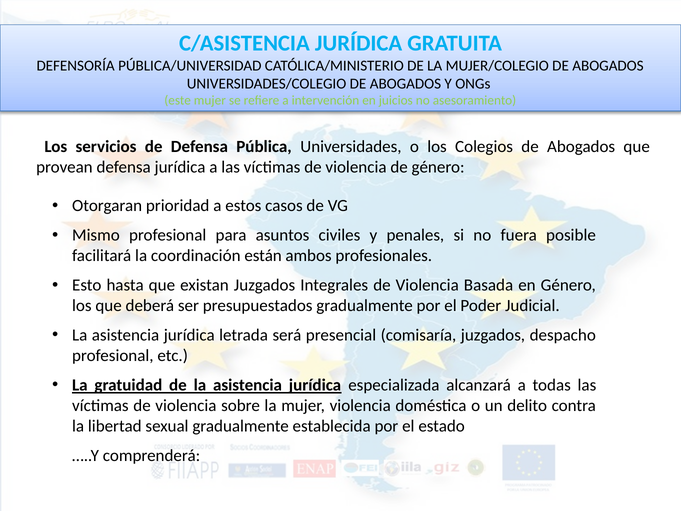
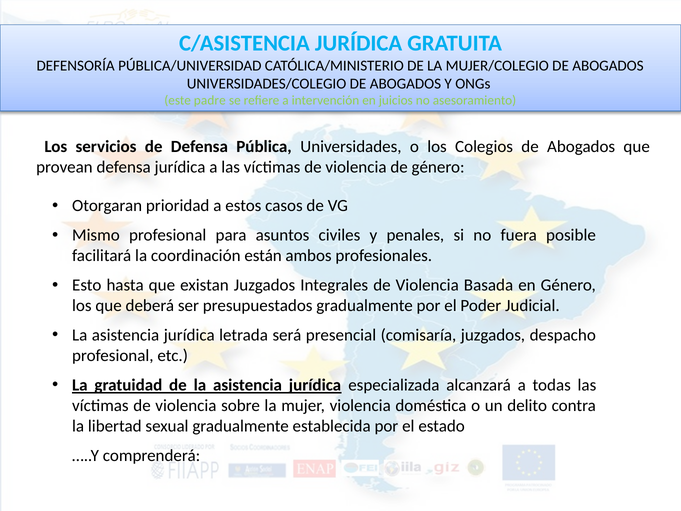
este mujer: mujer -> padre (210, 101)
